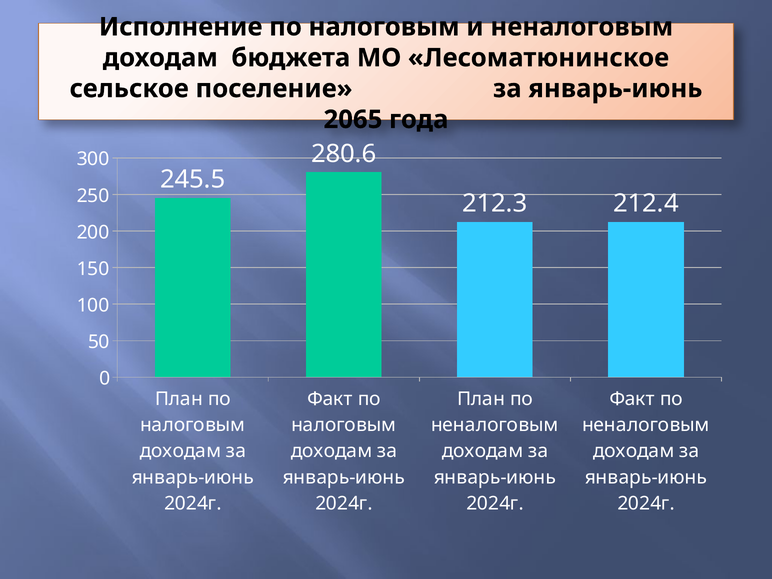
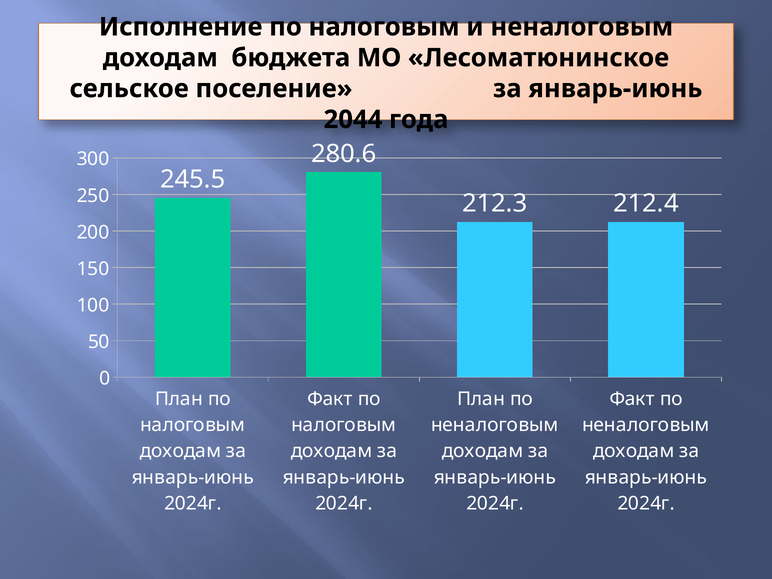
2065: 2065 -> 2044 (353, 120)
